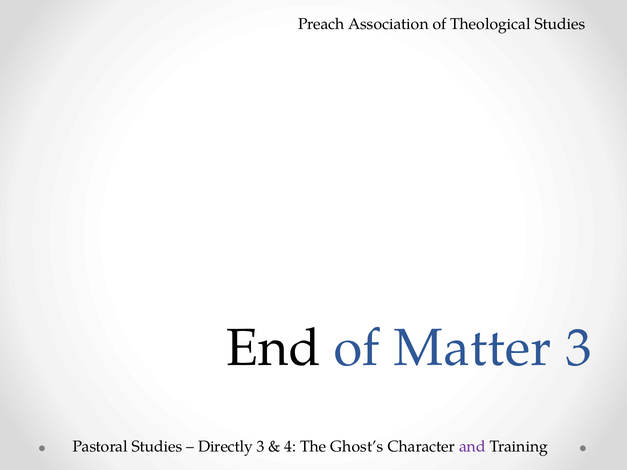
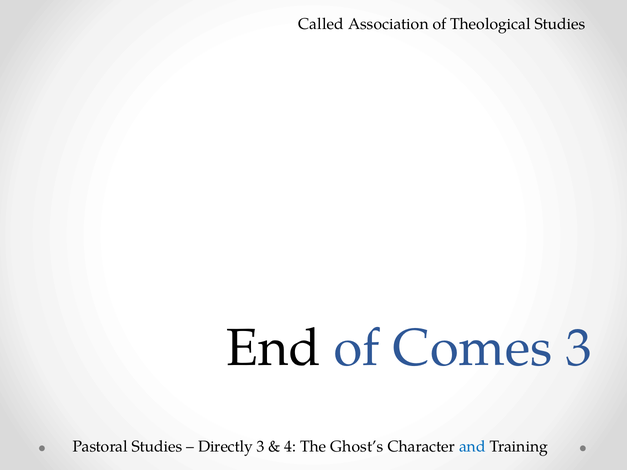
Preach: Preach -> Called (321, 24)
Matter: Matter -> Comes (473, 348)
and colour: purple -> blue (472, 447)
